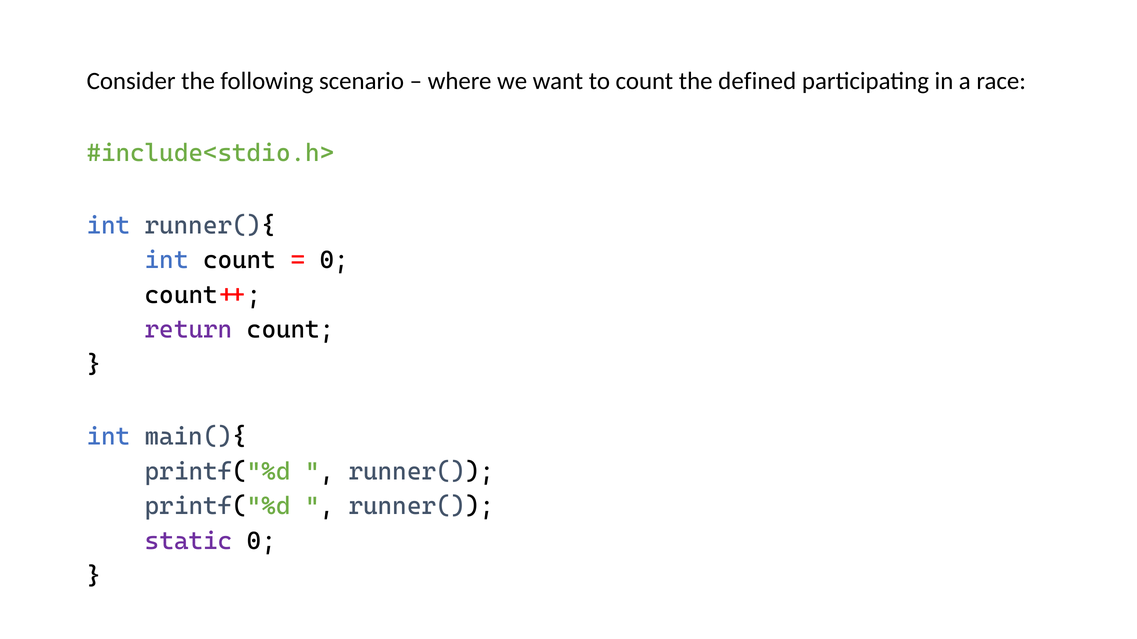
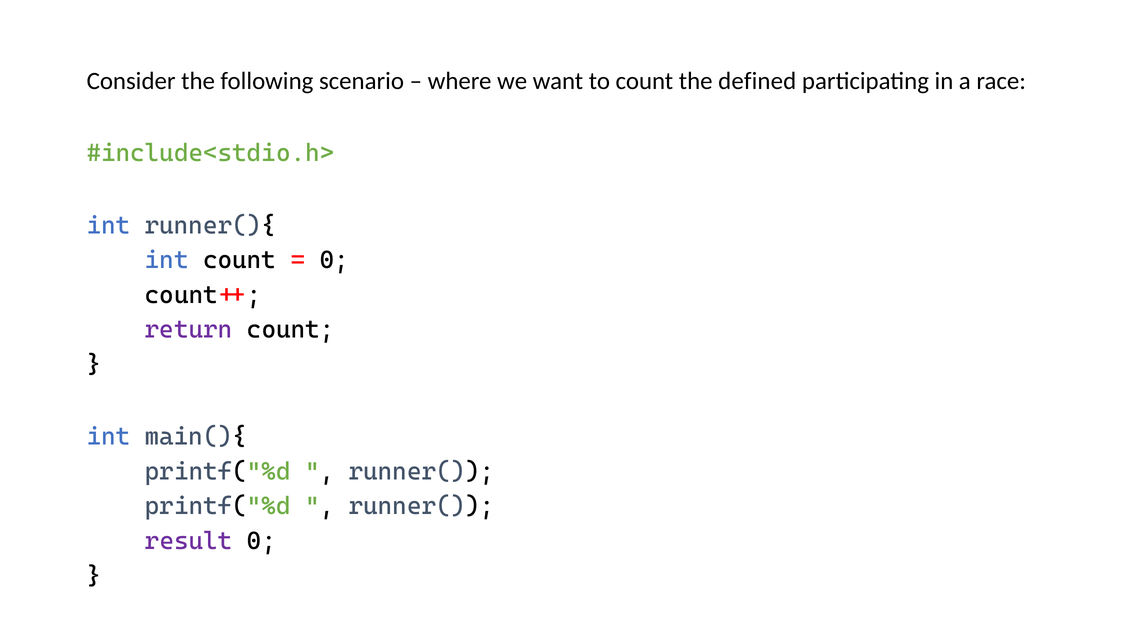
static: static -> result (189, 542)
